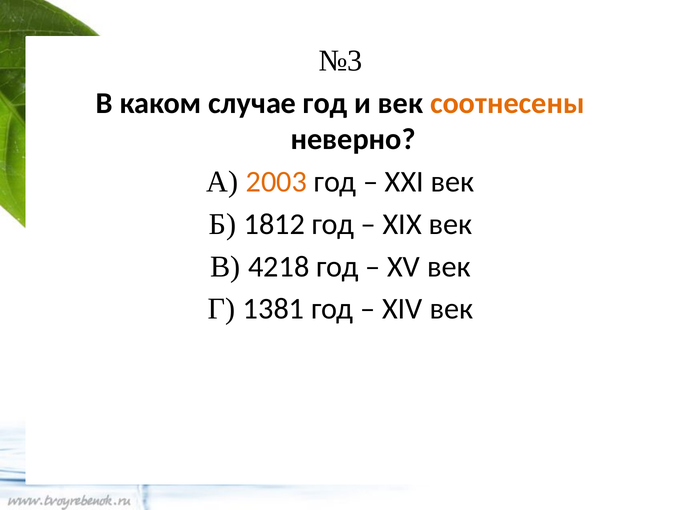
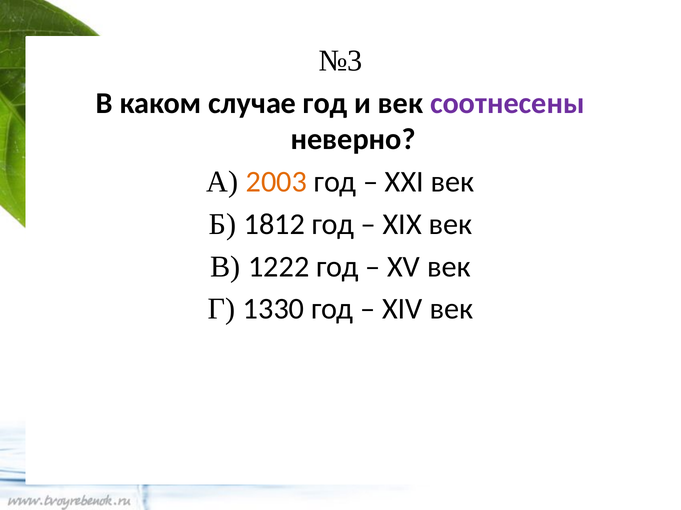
соотнесены colour: orange -> purple (507, 103)
4218: 4218 -> 1222 (279, 267)
1381: 1381 -> 1330 (274, 309)
